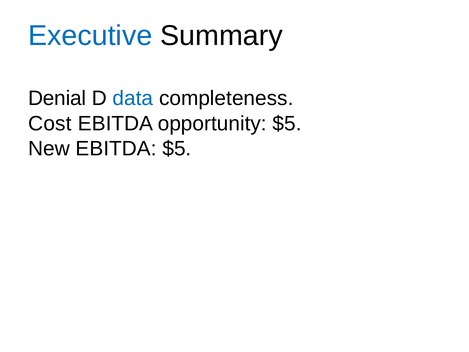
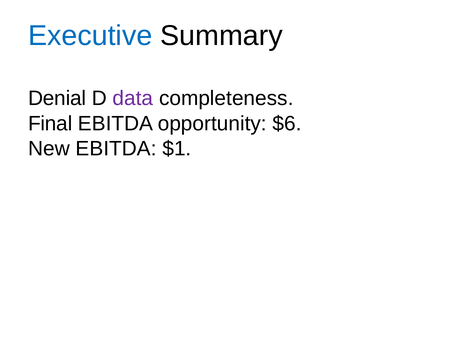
data colour: blue -> purple (133, 98)
Cost: Cost -> Final (50, 123)
opportunity $5: $5 -> $6 (287, 123)
EBITDA $5: $5 -> $1 (177, 148)
